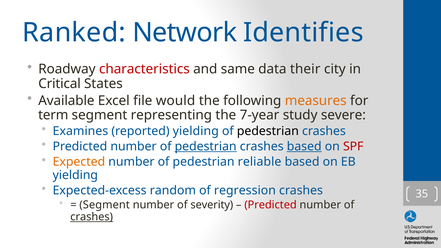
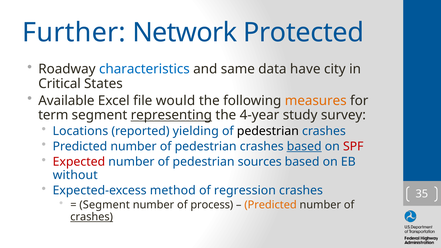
Ranked: Ranked -> Further (74, 32)
Identifies: Identifies -> Protected (304, 32)
characteristics colour: red -> blue (144, 69)
their: their -> have (305, 69)
representing underline: none -> present (171, 115)
7-year: 7-year -> 4-year (260, 115)
severe: severe -> survey (343, 115)
Examines: Examines -> Locations (80, 131)
pedestrian underline: present -> none (206, 147)
Expected colour: orange -> red (79, 162)
reliable: reliable -> sources (260, 162)
yielding: yielding -> without (75, 175)
random: random -> method (173, 191)
severity: severity -> process (212, 205)
Predicted colour: red -> orange (271, 205)
